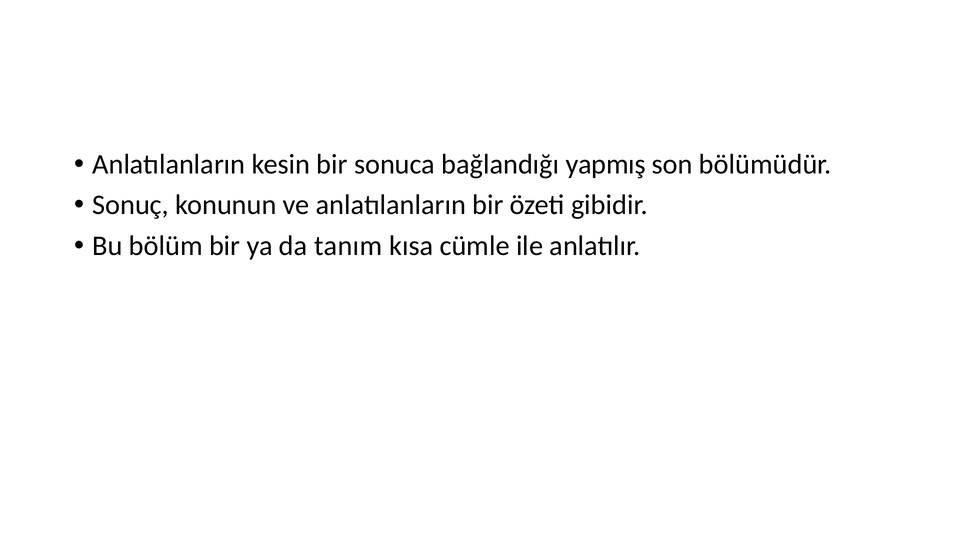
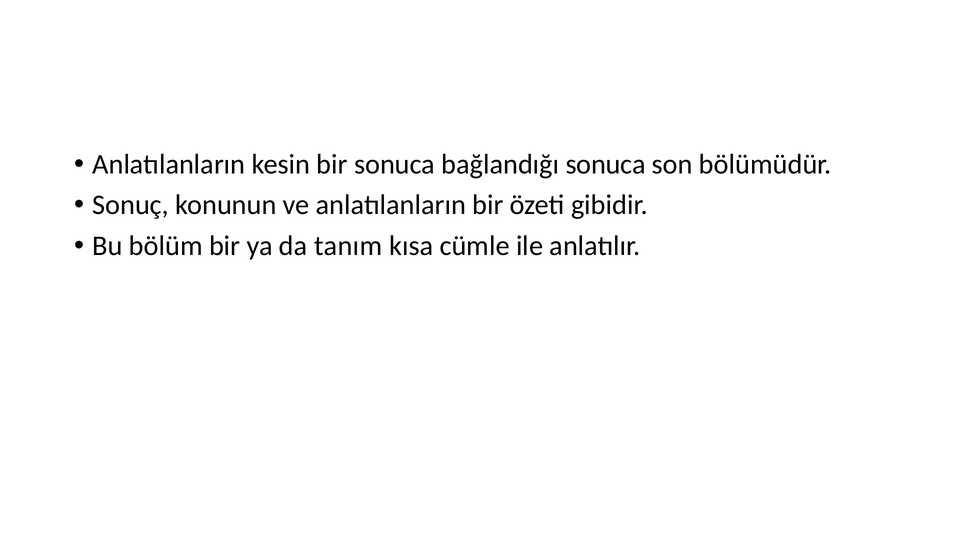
bağlandığı yapmış: yapmış -> sonuca (606, 164)
